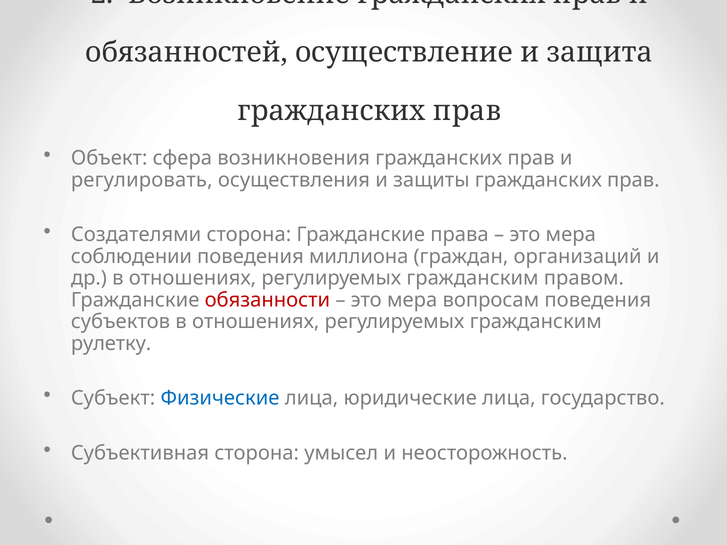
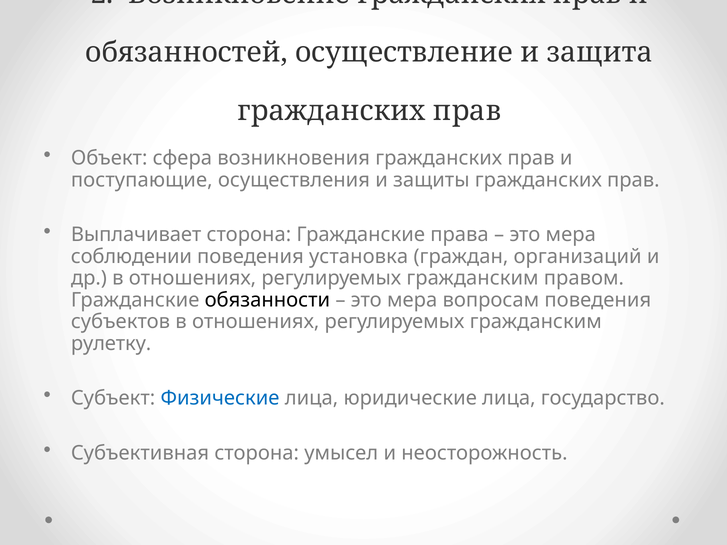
регулировать: регулировать -> поступающие (142, 180)
Создателями: Создателями -> Выплачивает (136, 235)
миллиона: миллиона -> установка (359, 256)
обязанности colour: red -> black (267, 300)
